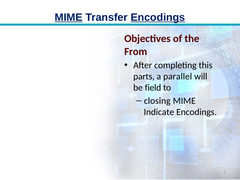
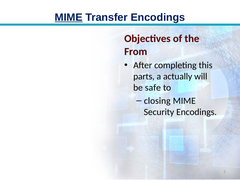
Encodings underline: present -> none (158, 17)
parallel: parallel -> actually (178, 76)
field: field -> safe (153, 88)
Indicate: Indicate -> Security (159, 112)
